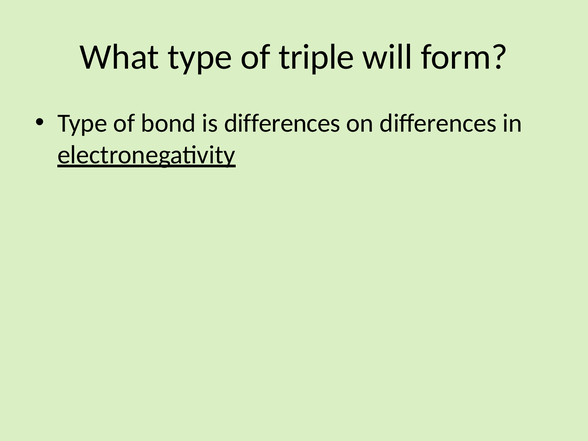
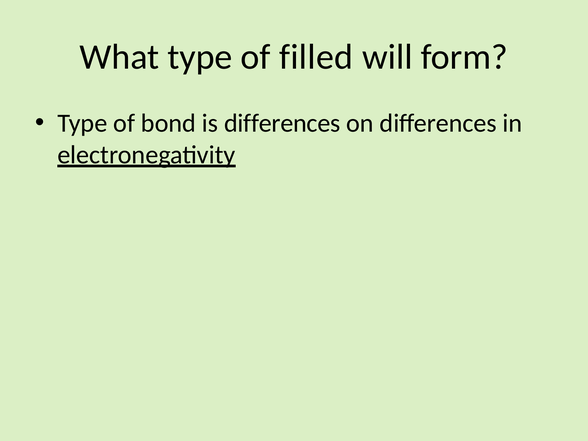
triple: triple -> filled (316, 57)
